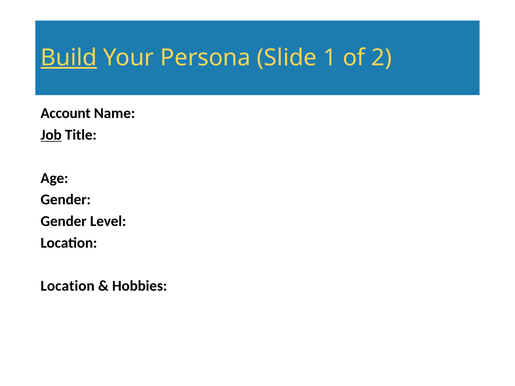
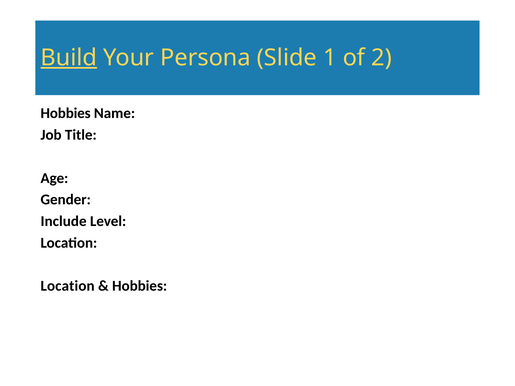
Account: Account -> Hobbies (66, 113)
Job underline: present -> none (51, 135)
Gender: Gender -> Include (64, 221)
